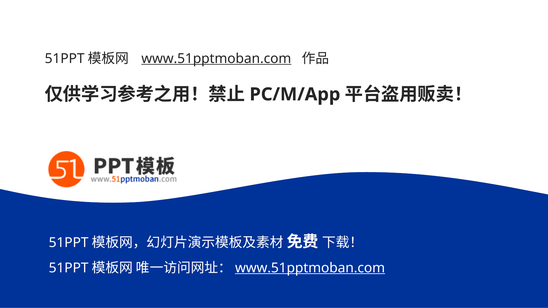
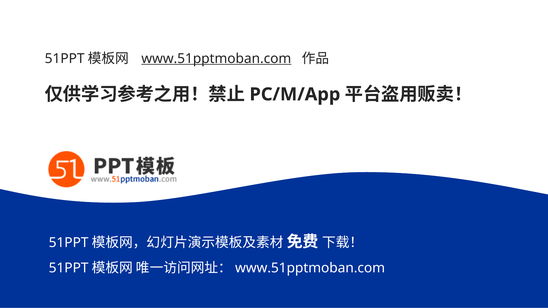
www.51pptmoban.com underline: present -> none (310, 268)
